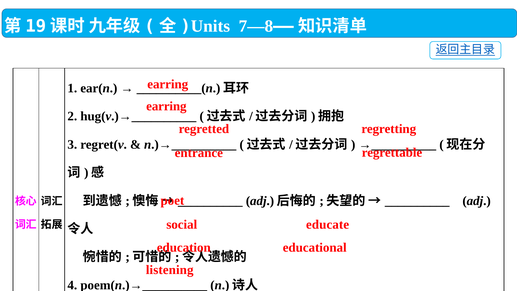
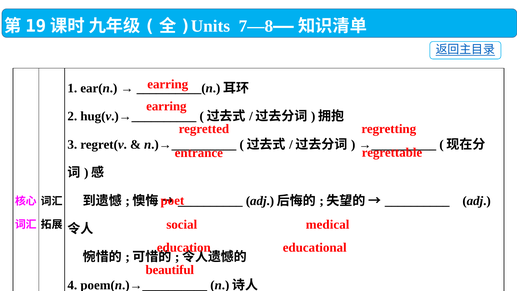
educate: educate -> medical (328, 225)
listening: listening -> beautiful (170, 270)
